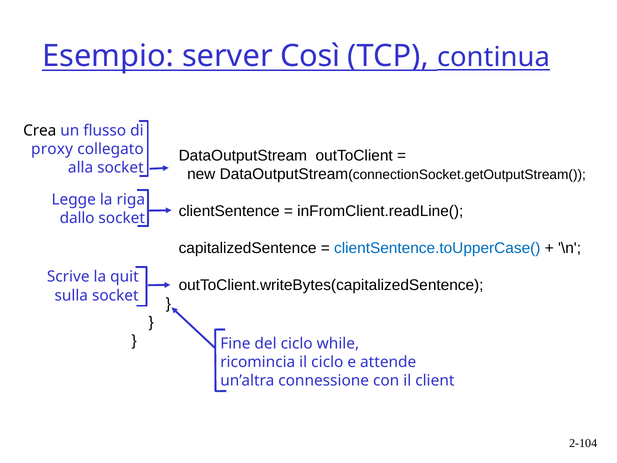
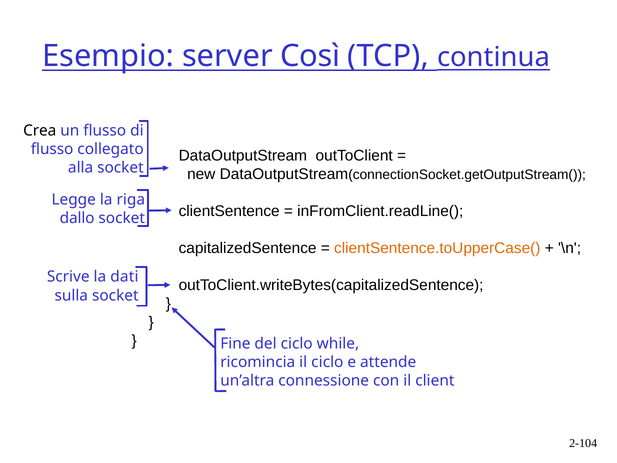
proxy: proxy -> flusso (52, 149)
clientSentence.toUpperCase( colour: blue -> orange (437, 248)
quit: quit -> dati (124, 277)
